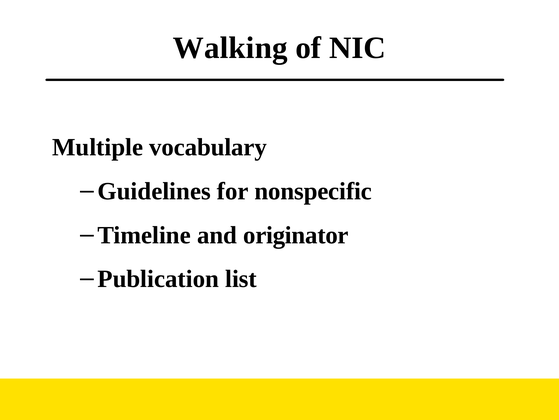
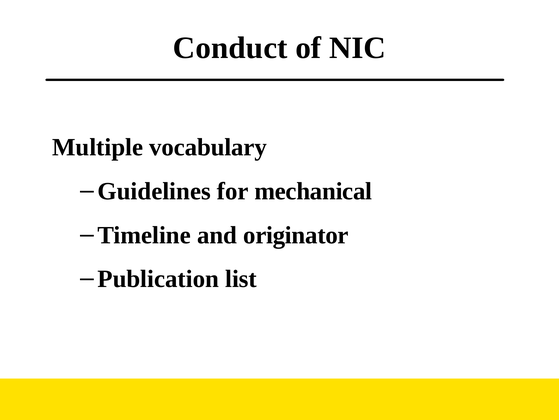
Walking: Walking -> Conduct (230, 48)
nonspecific: nonspecific -> mechanical (313, 191)
